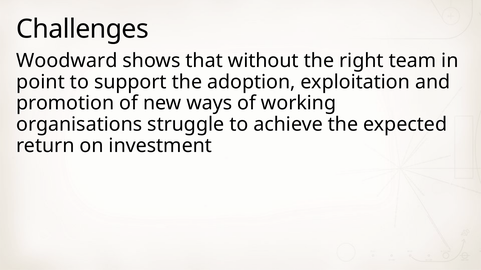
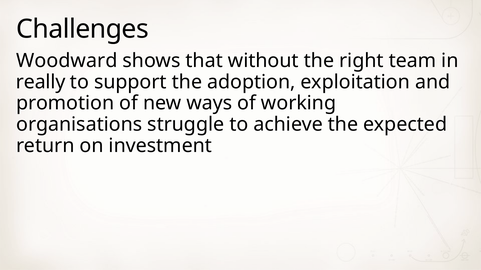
point: point -> really (41, 82)
